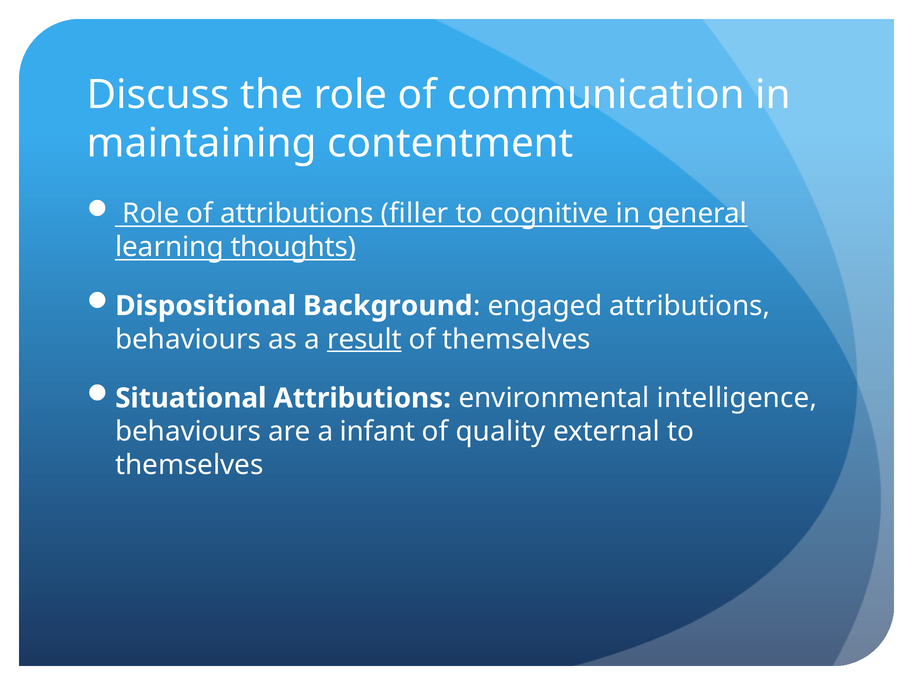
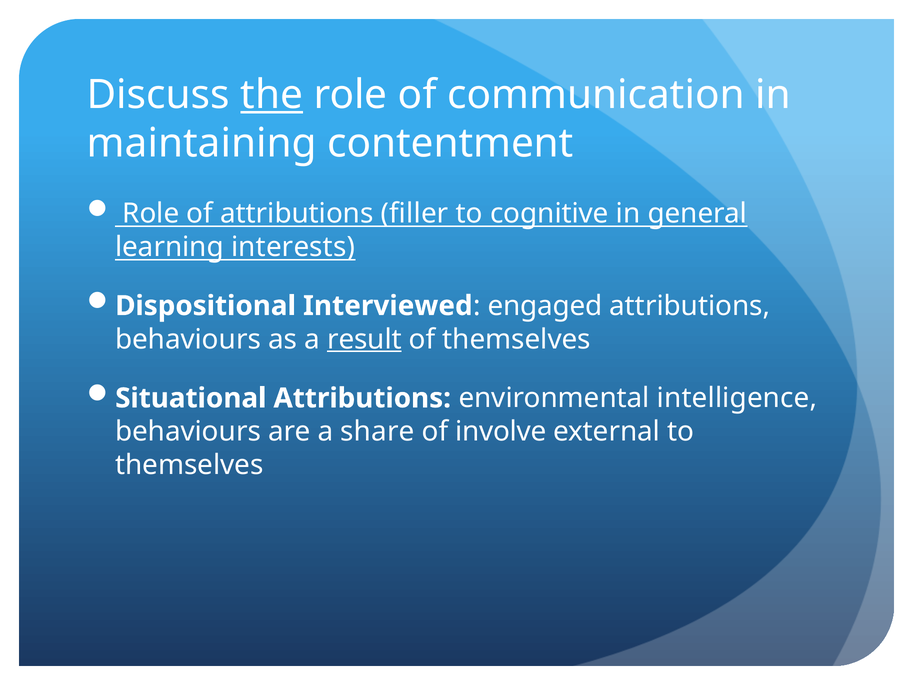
the underline: none -> present (272, 95)
thoughts: thoughts -> interests (293, 247)
Background: Background -> Interviewed (388, 306)
infant: infant -> share (378, 432)
quality: quality -> involve (501, 432)
